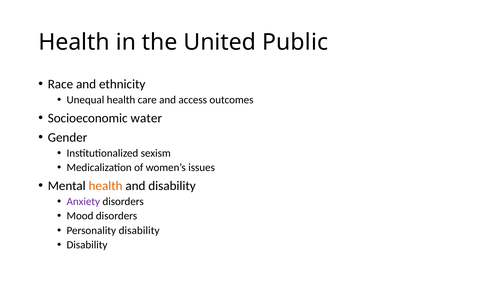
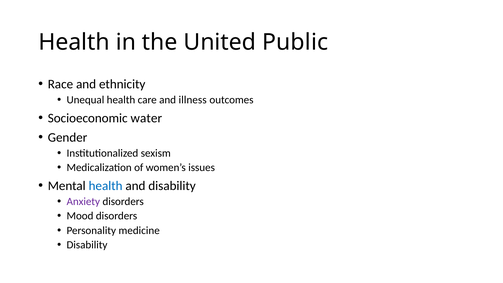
access: access -> illness (193, 100)
health colour: orange -> blue (106, 186)
Personality disability: disability -> medicine (139, 230)
